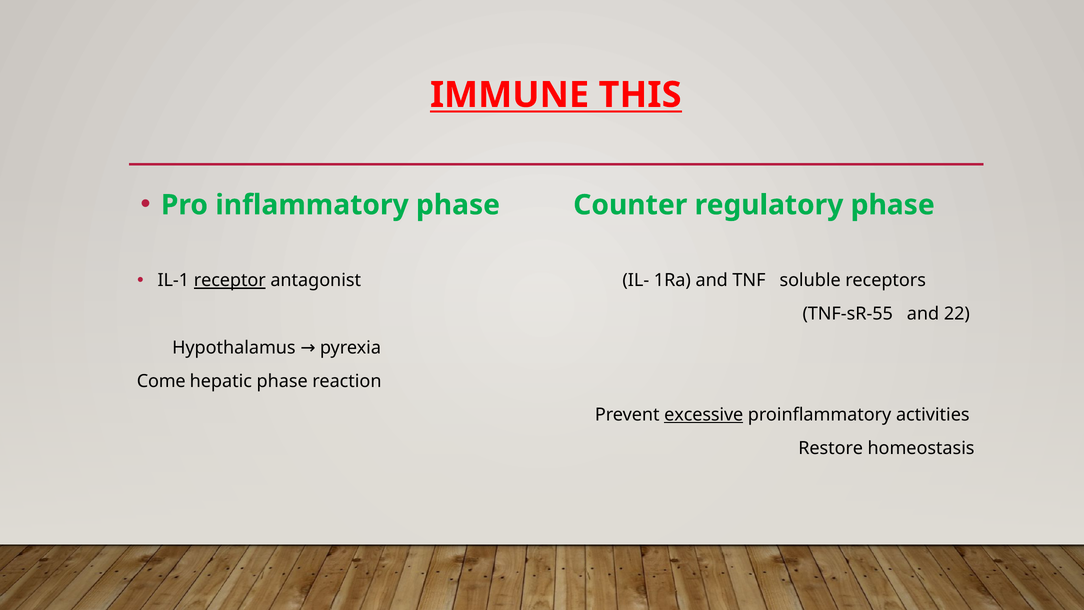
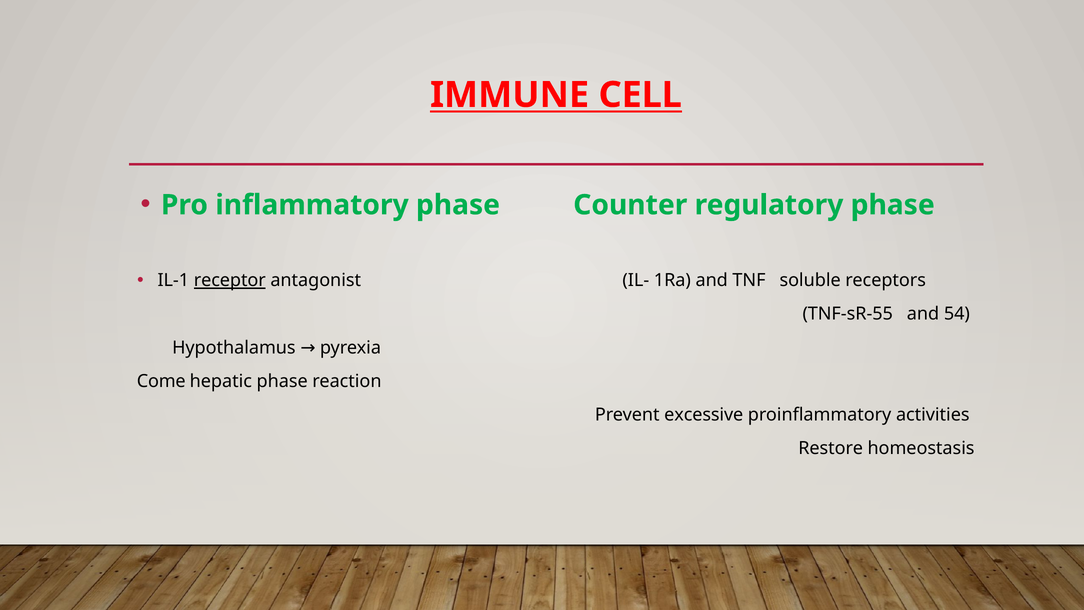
THIS: THIS -> CELL (640, 95)
22: 22 -> 54 (957, 314)
excessive underline: present -> none (704, 415)
